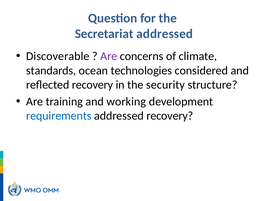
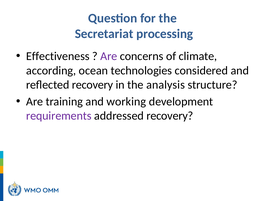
Secretariat addressed: addressed -> processing (165, 34)
Discoverable: Discoverable -> Effectiveness (58, 56)
standards: standards -> according (51, 71)
security: security -> analysis (166, 85)
requirements colour: blue -> purple (59, 116)
